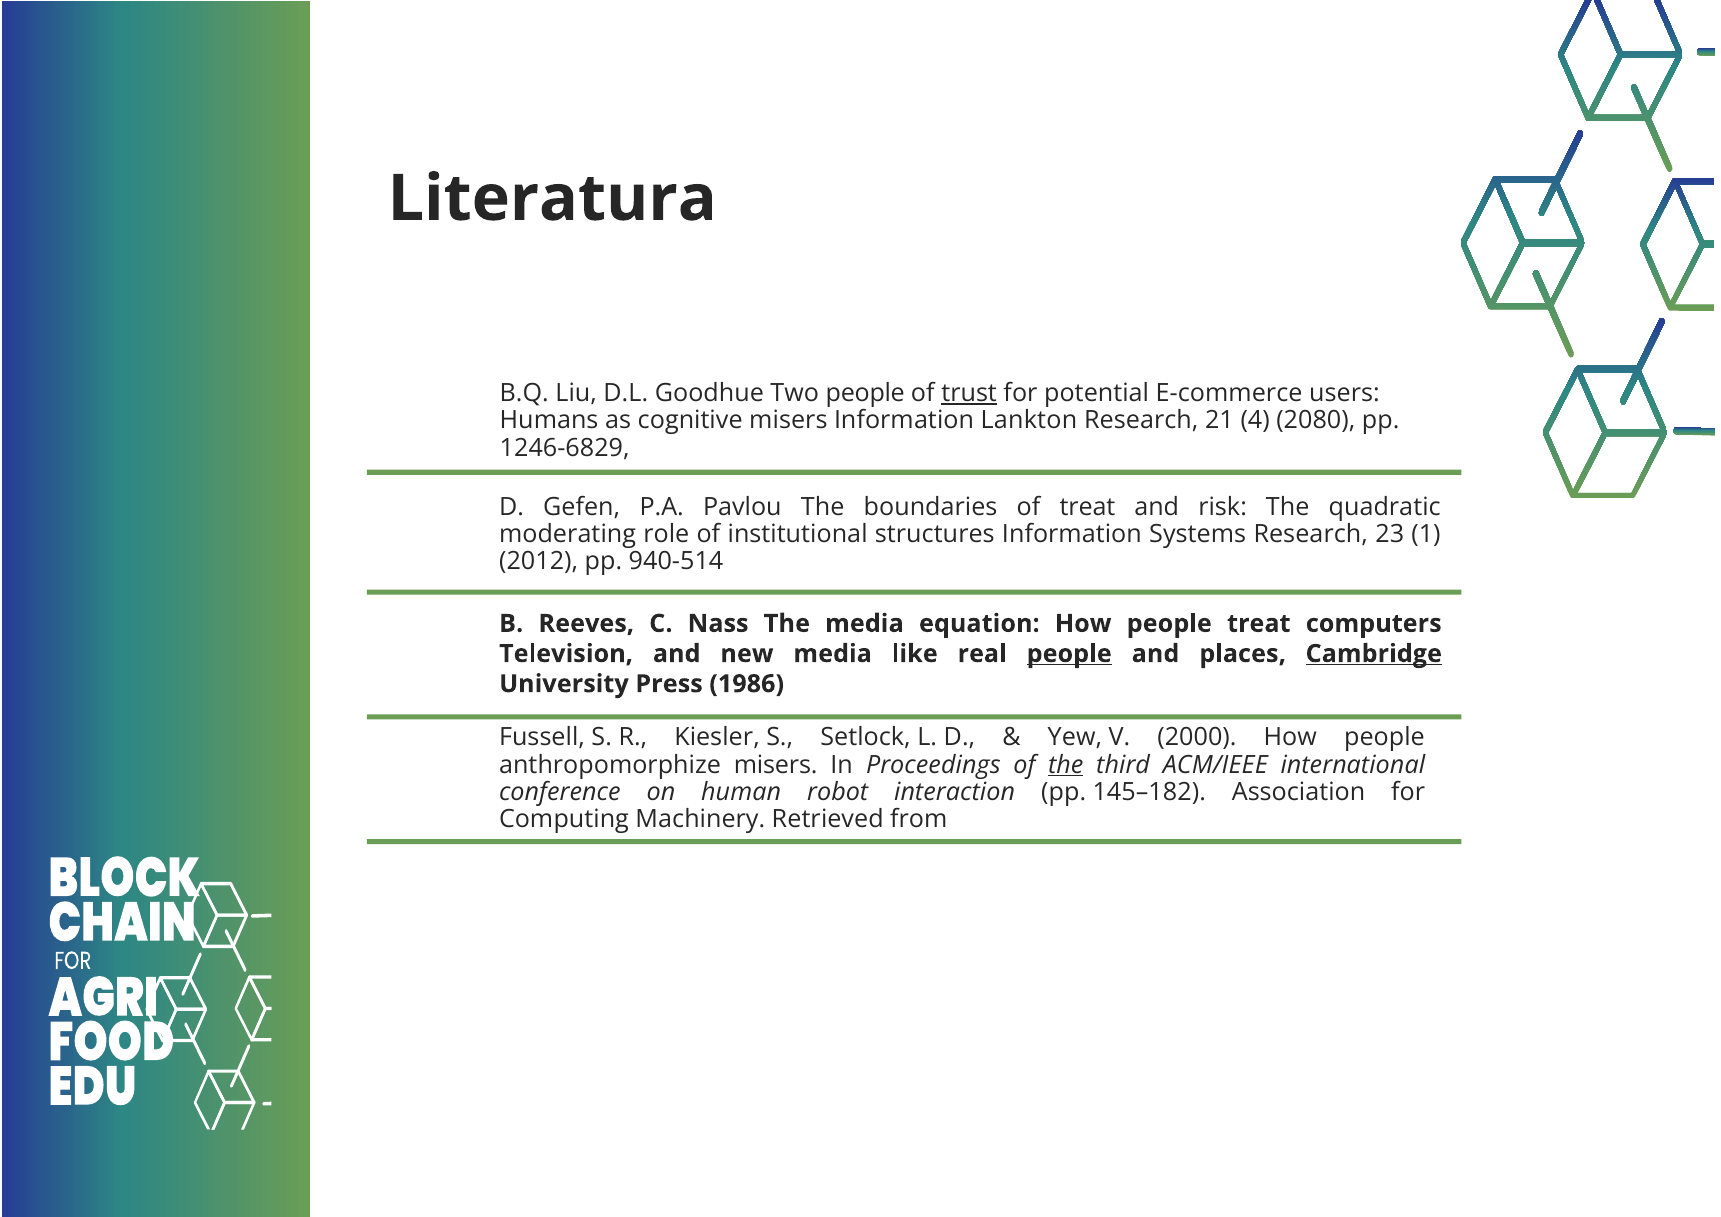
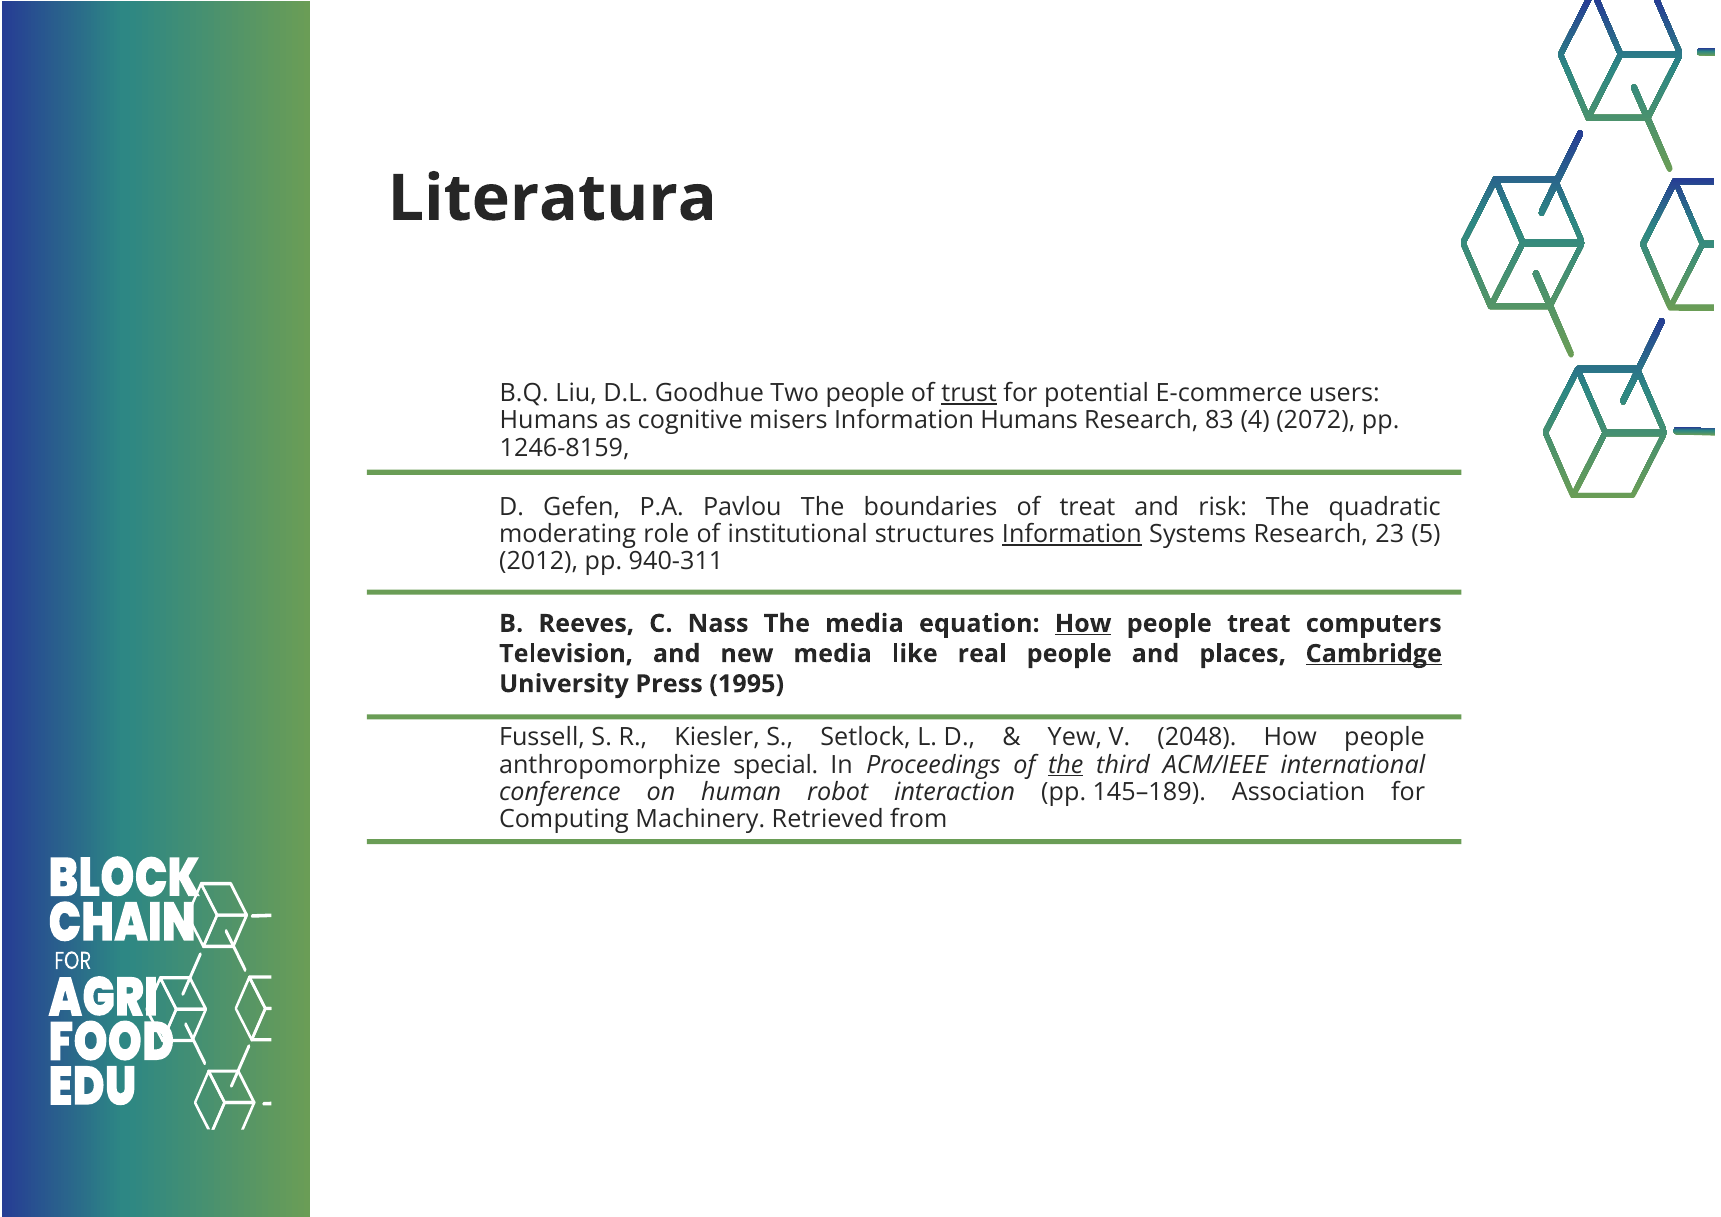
Information Lankton: Lankton -> Humans (1029, 421)
21: 21 -> 83 (1219, 421)
2080: 2080 -> 2072 (1316, 421)
1246-6829: 1246-6829 -> 1246-8159 (565, 448)
Information underline: none -> present (1072, 534)
1: 1 -> 5 (1426, 534)
940-514: 940-514 -> 940-311 (676, 561)
How underline: none -> present (1083, 624)
people underline: present -> none (1069, 654)
1986: 1986 -> 1995 (747, 684)
2000: 2000 -> 2048 (1197, 738)
anthropomorphize misers: misers -> special (776, 765)
145–182: 145–182 -> 145–189 (1149, 792)
